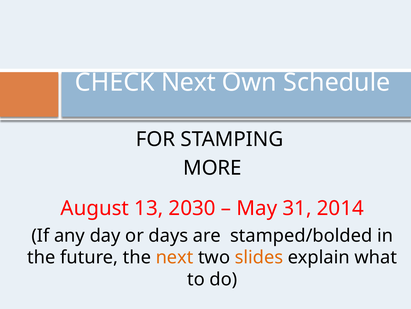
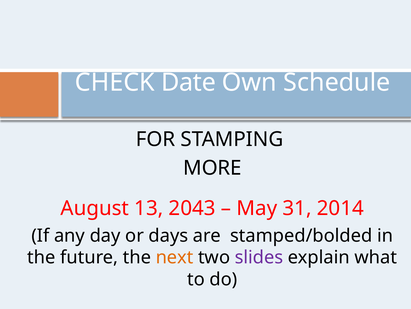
CHECK Next: Next -> Date (189, 82)
2030: 2030 -> 2043 (192, 208)
slides colour: orange -> purple (259, 257)
